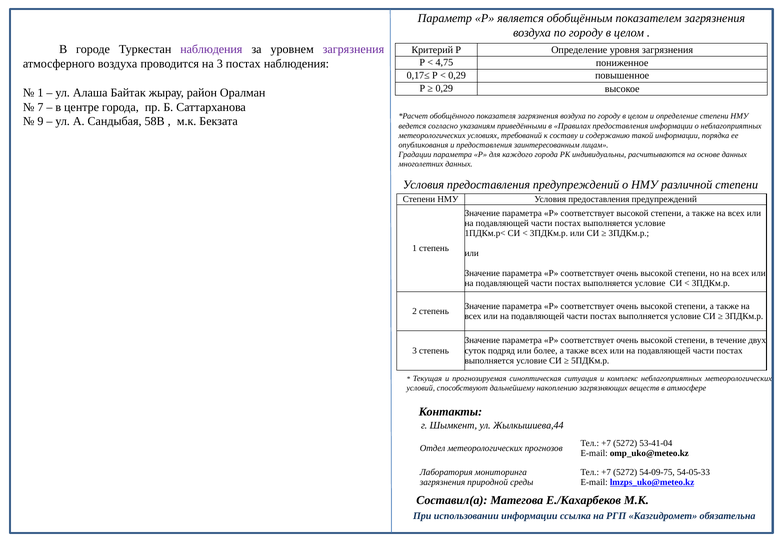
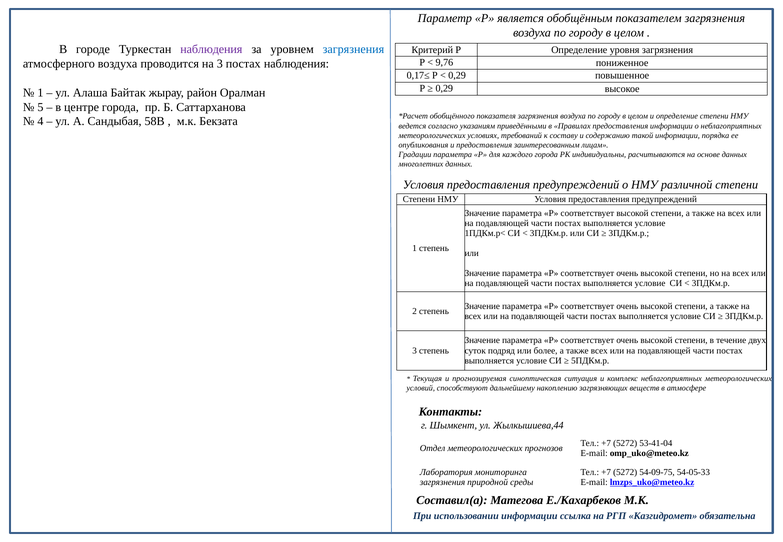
загрязнения colour: purple -> blue (353, 49)
4,75: 4,75 -> 9,76 (444, 63)
7: 7 -> 5 (40, 107)
9: 9 -> 4 (40, 122)
